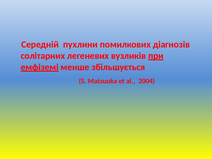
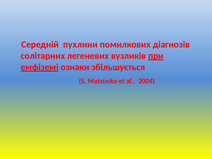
менше: менше -> ознаки (75, 67)
